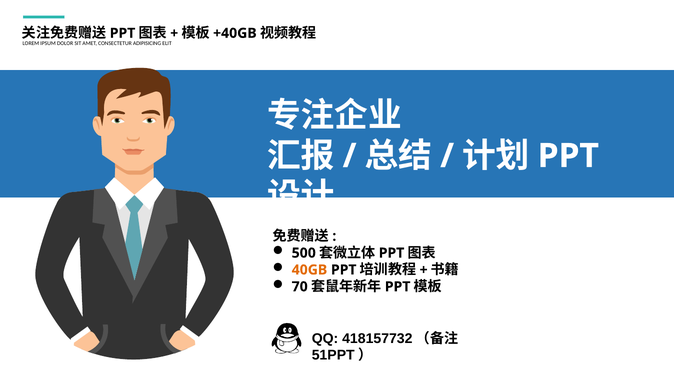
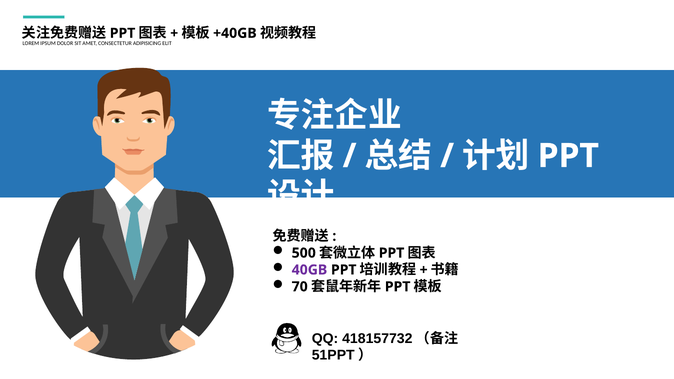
40GB colour: orange -> purple (309, 270)
